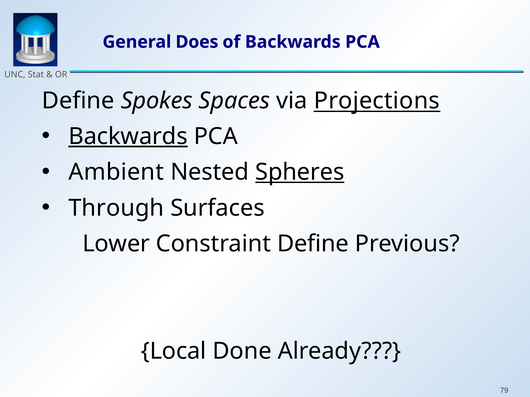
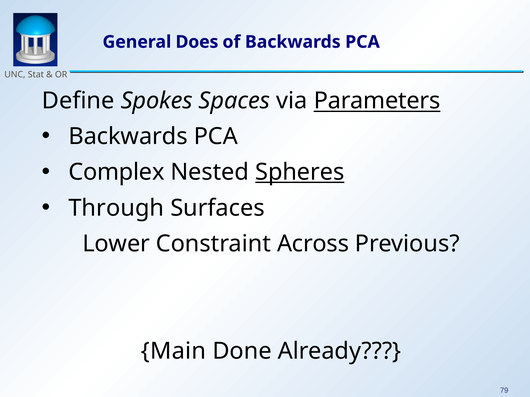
Projections: Projections -> Parameters (377, 101)
Backwards underline: present -> none (128, 137)
Ambient: Ambient -> Complex (116, 172)
Constraint Define: Define -> Across (313, 244)
Local: Local -> Main (173, 351)
